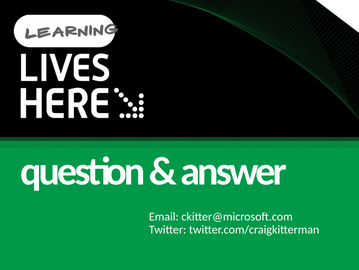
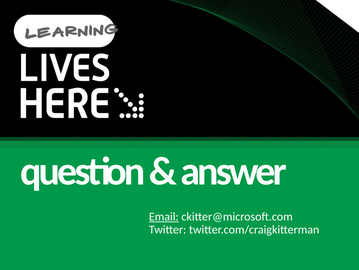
Email underline: none -> present (164, 216)
